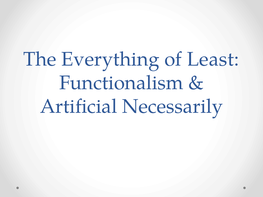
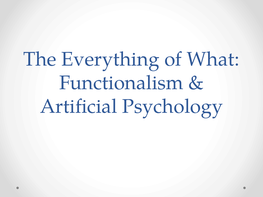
Least: Least -> What (213, 59)
Necessarily: Necessarily -> Psychology (172, 107)
